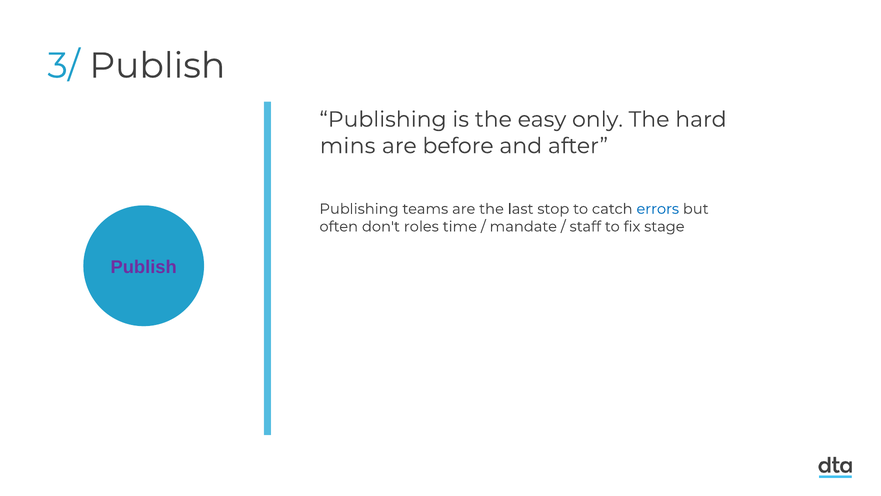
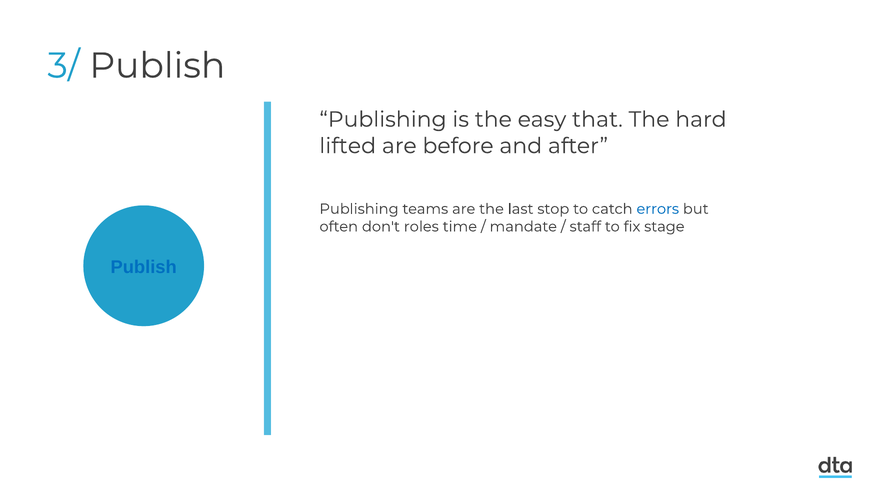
only: only -> that (597, 119)
mins: mins -> lifted (348, 146)
Publish colour: purple -> blue (144, 267)
